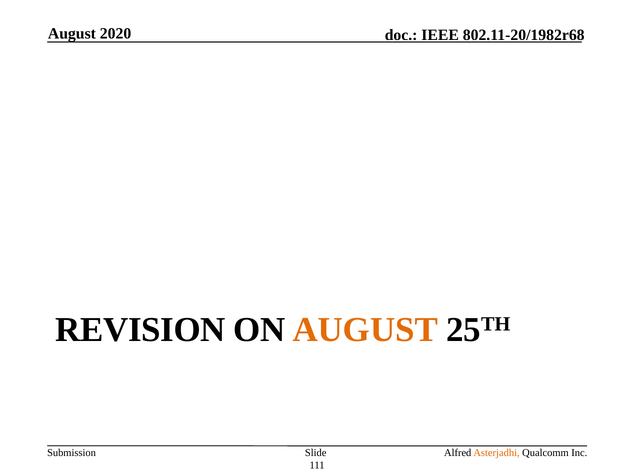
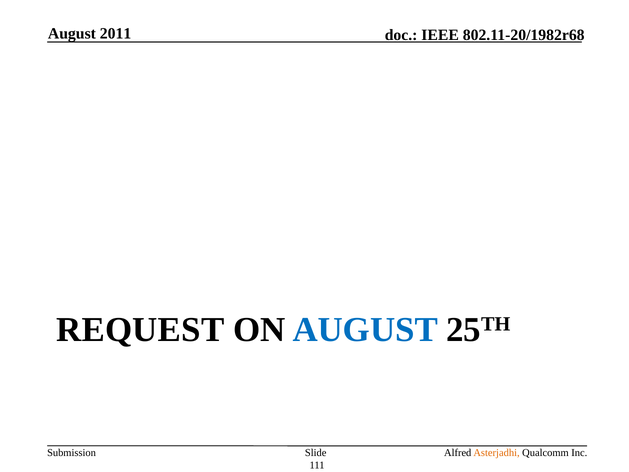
2020: 2020 -> 2011 (116, 33)
REVISION: REVISION -> REQUEST (140, 330)
AUGUST colour: orange -> blue (365, 330)
